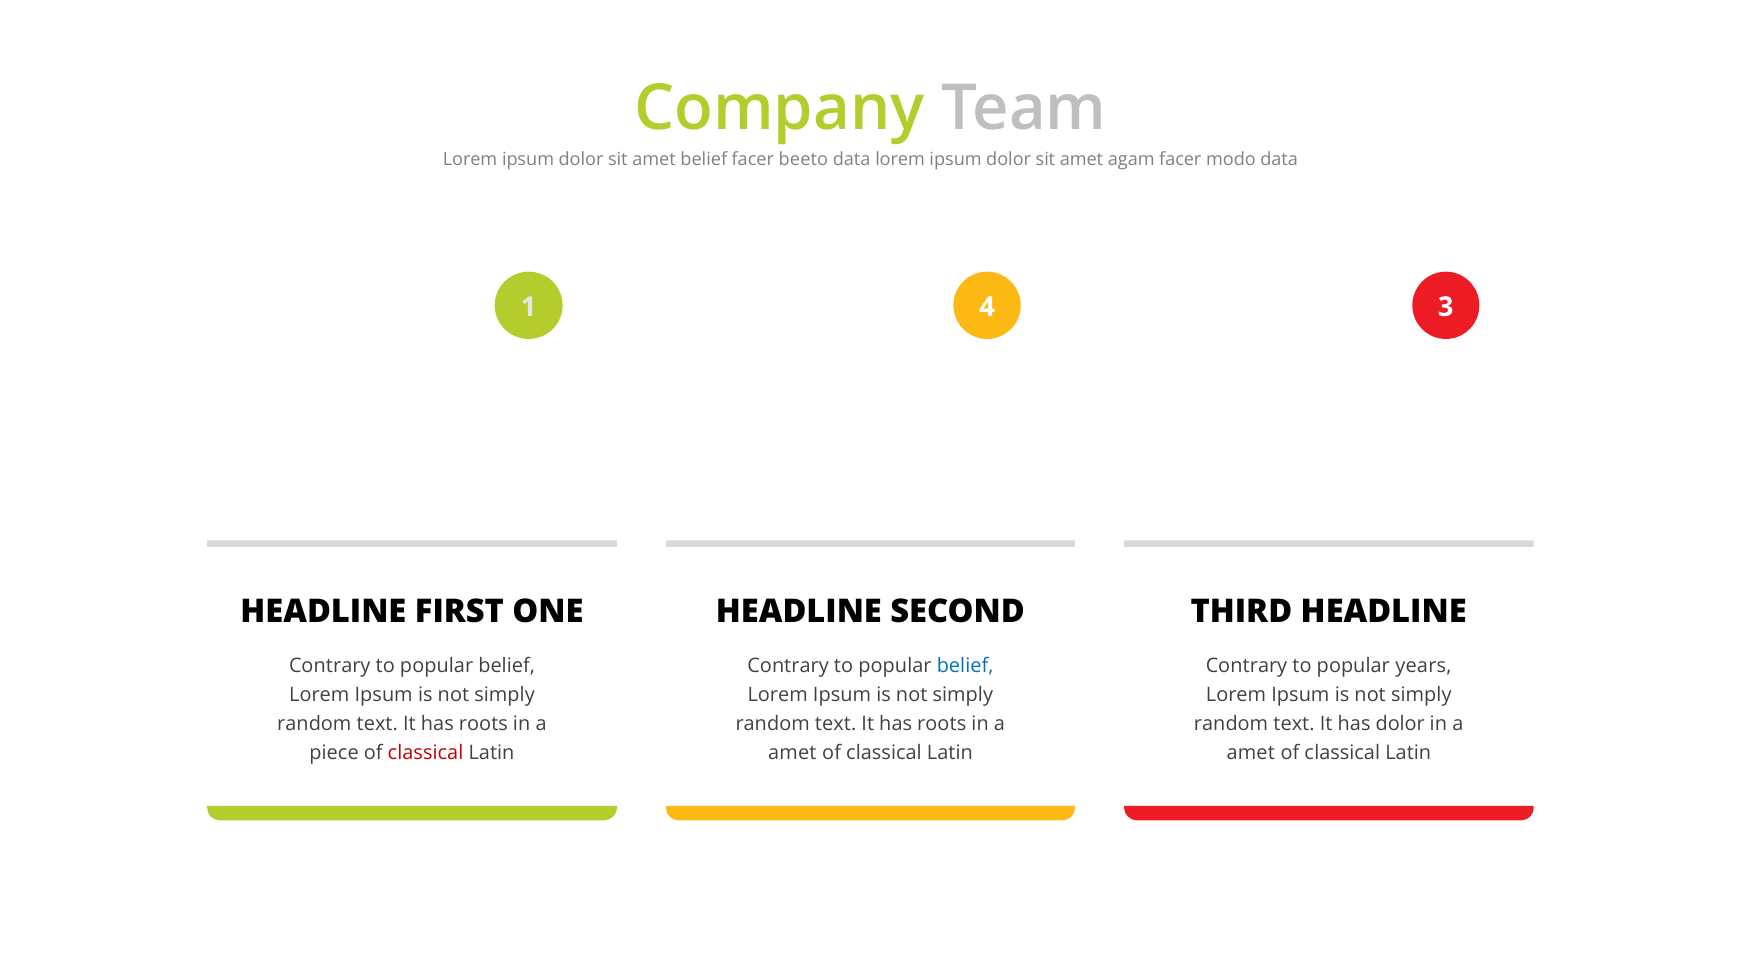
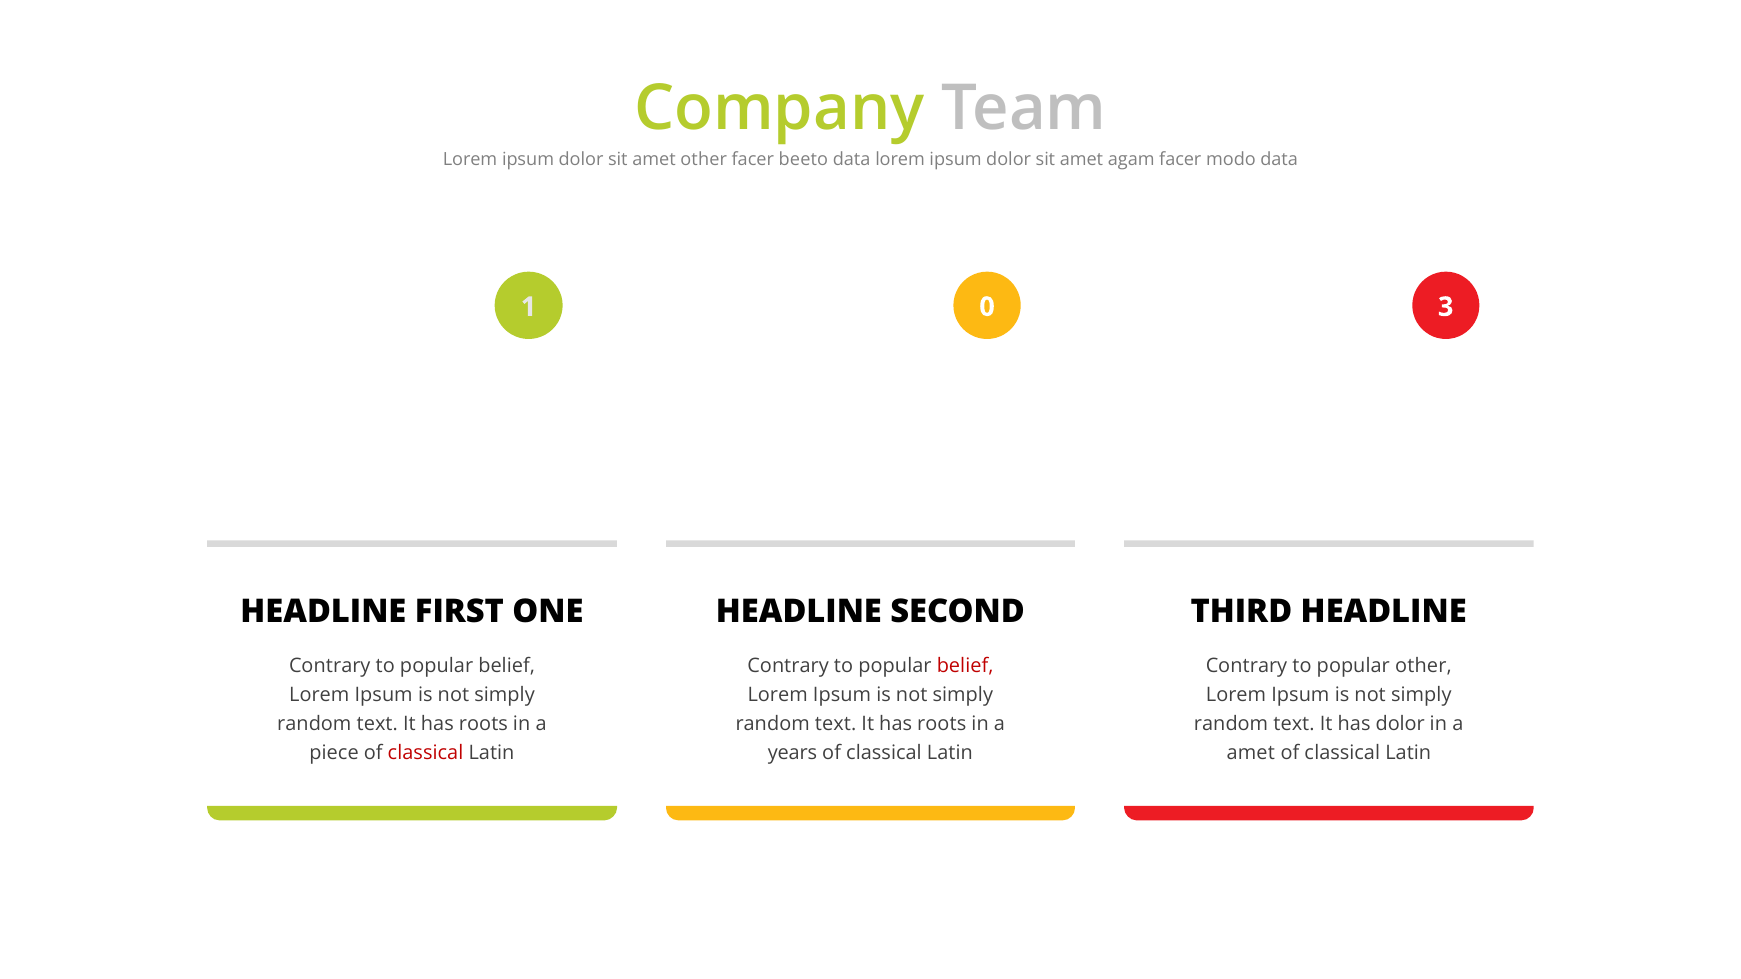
amet belief: belief -> other (704, 160)
4: 4 -> 0 (987, 307)
belief colour: blue -> red (965, 666)
popular years: years -> other (1423, 666)
amet: amet -> years (793, 753)
